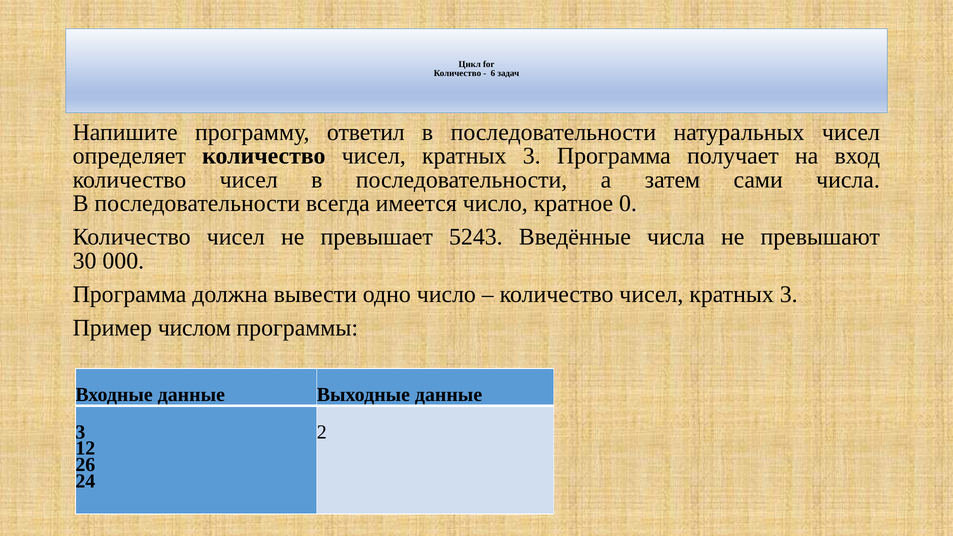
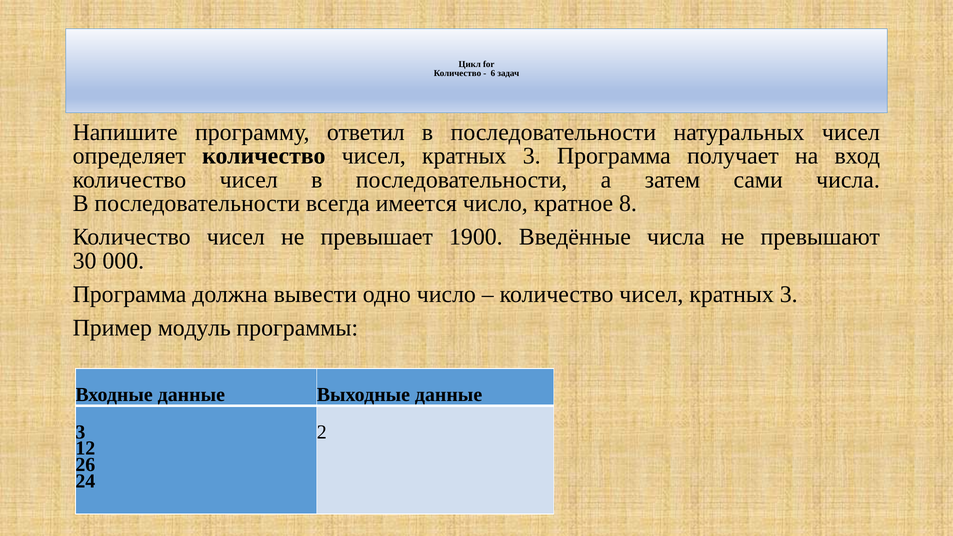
0: 0 -> 8 (628, 203)
5243: 5243 -> 1900 (476, 237)
числом: числом -> модуль (194, 328)
